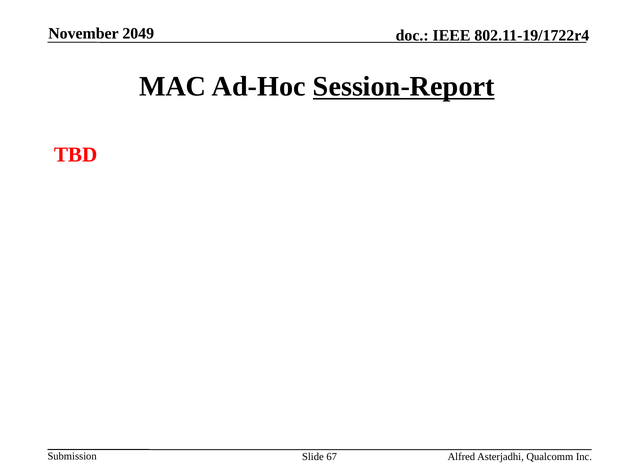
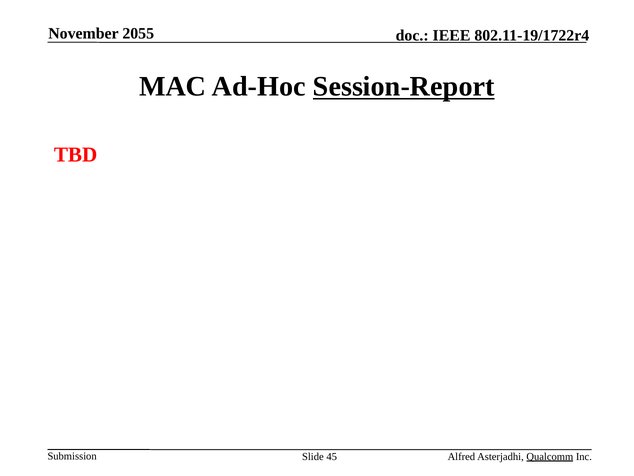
2049: 2049 -> 2055 (138, 34)
67: 67 -> 45 (332, 456)
Qualcomm underline: none -> present (550, 456)
